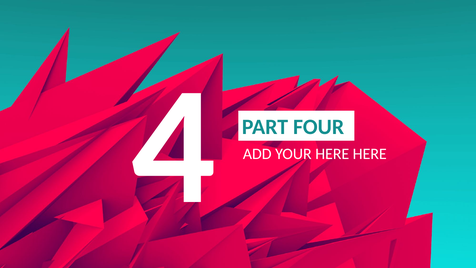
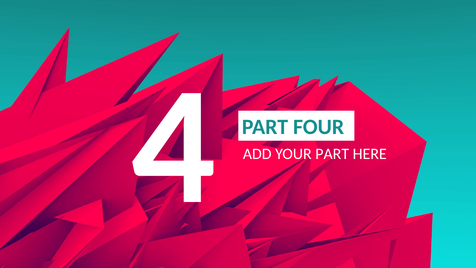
YOUR HERE: HERE -> PART (332, 154)
